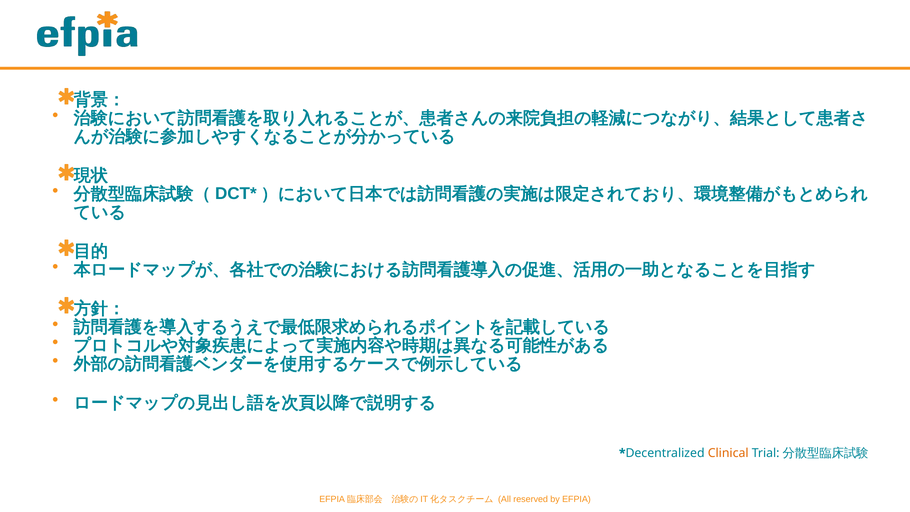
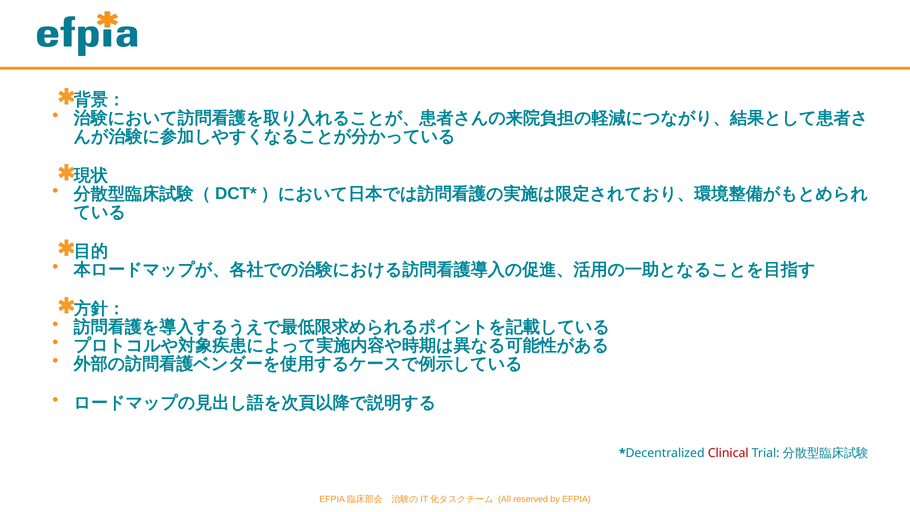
Clinical colour: orange -> red (728, 453)
